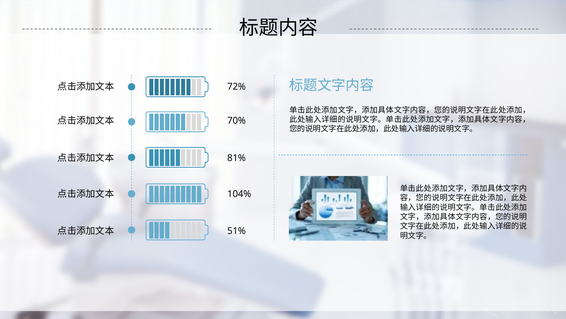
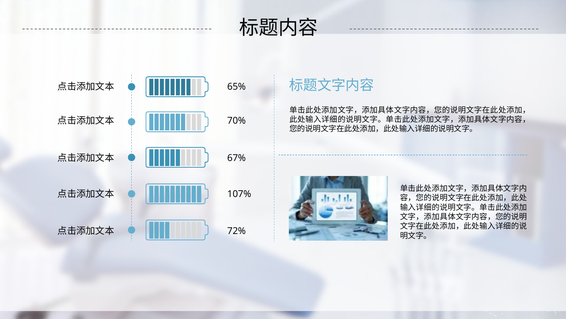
72%: 72% -> 65% (237, 86)
81%: 81% -> 67% (237, 158)
104%: 104% -> 107% (239, 194)
51%: 51% -> 72% (237, 231)
